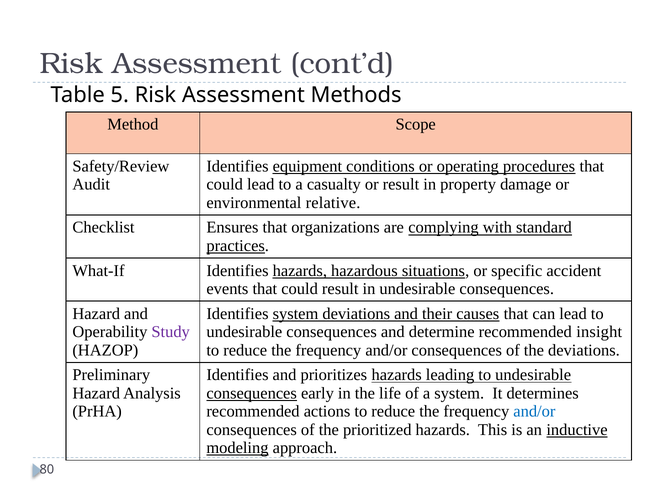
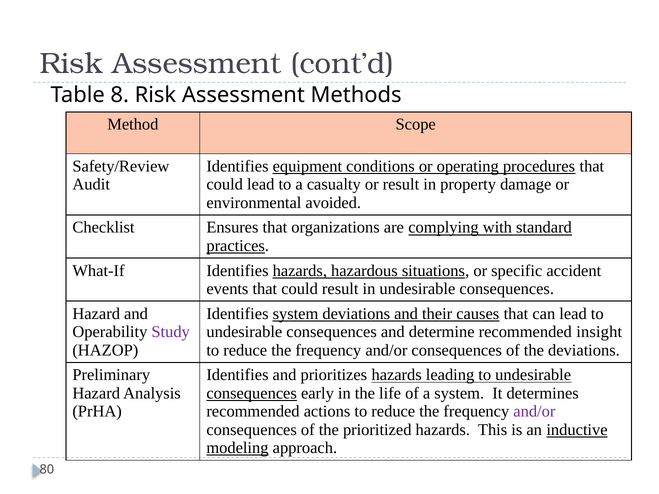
5: 5 -> 8 (120, 95)
relative: relative -> avoided (333, 203)
and/or colour: blue -> purple (534, 412)
